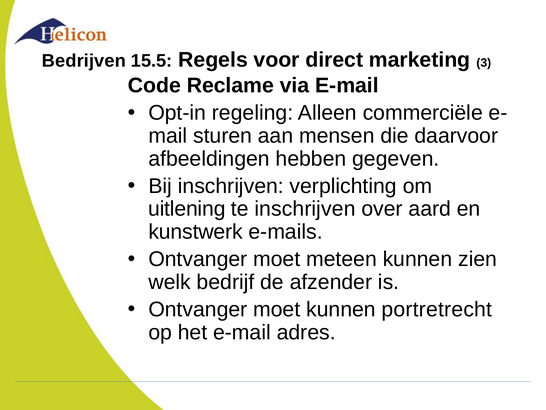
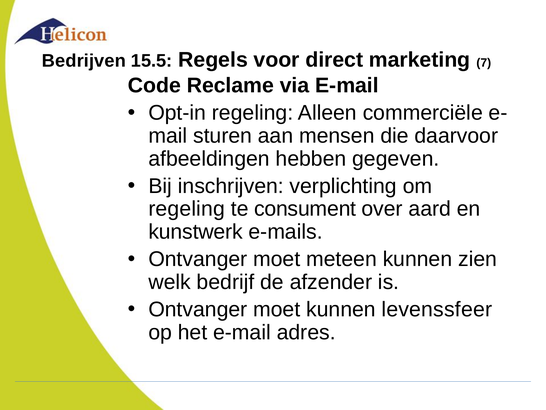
3: 3 -> 7 (484, 63)
uitlening: uitlening -> regeling (187, 209)
te inschrijven: inschrijven -> consument (305, 209)
portretrecht: portretrecht -> levenssfeer (437, 309)
